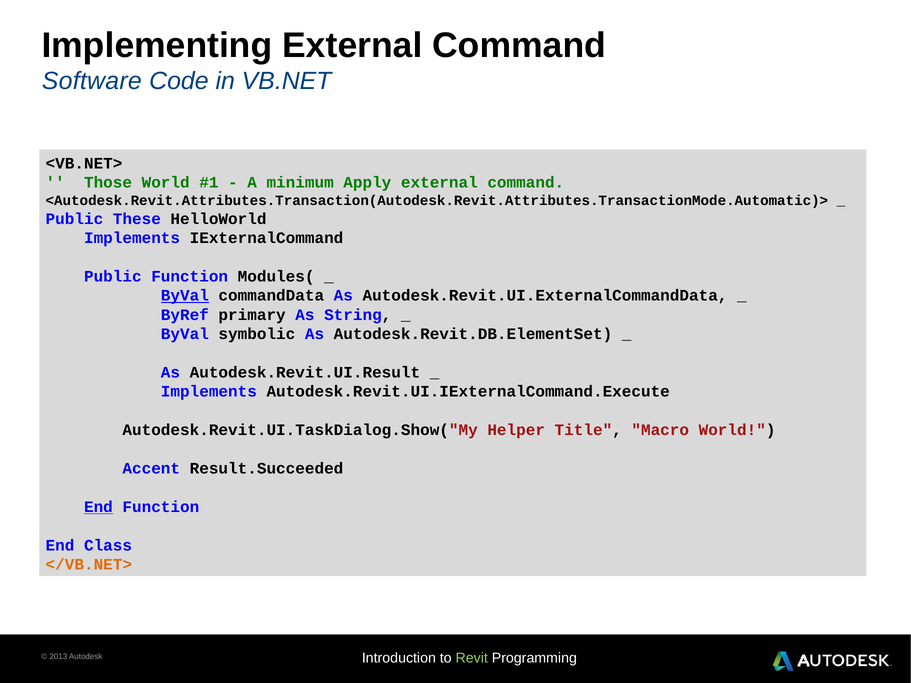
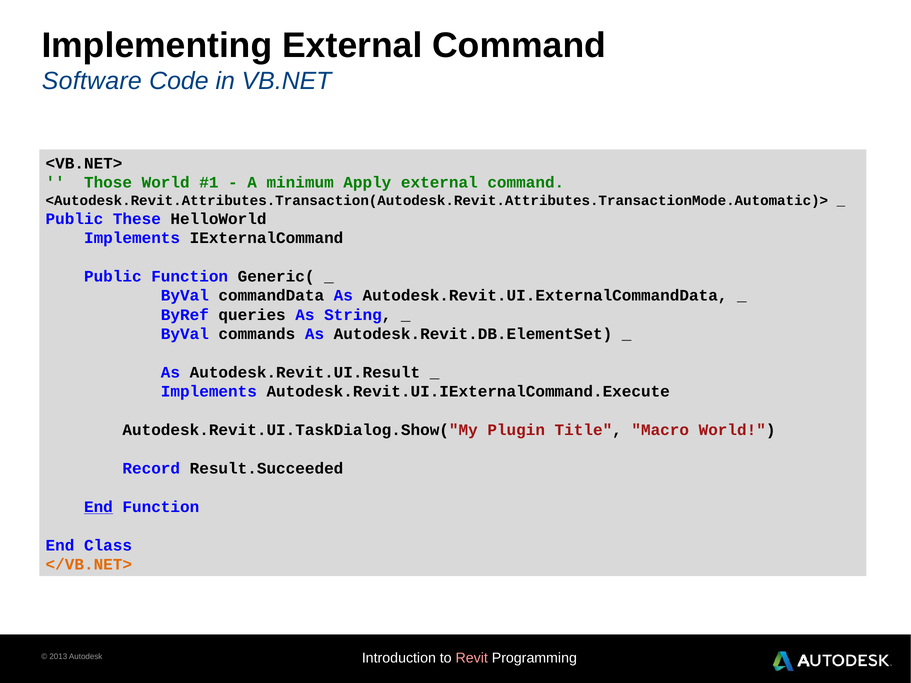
Modules(: Modules( -> Generic( (276, 276)
ByVal underline: present -> none (185, 296)
primary: primary -> queries (252, 315)
symbolic: symbolic -> commands (257, 334)
Helper: Helper -> Plugin (516, 430)
Accent: Accent -> Record (151, 469)
Revit colour: light green -> pink (472, 658)
